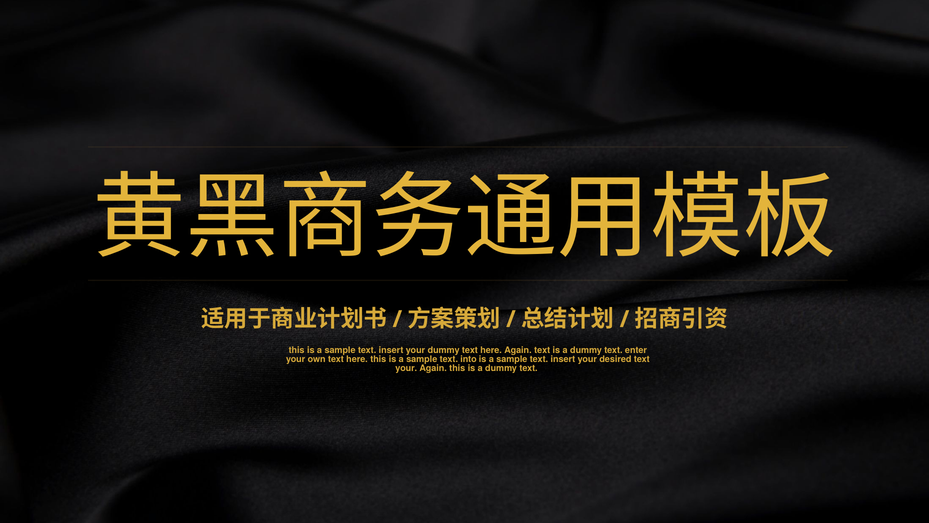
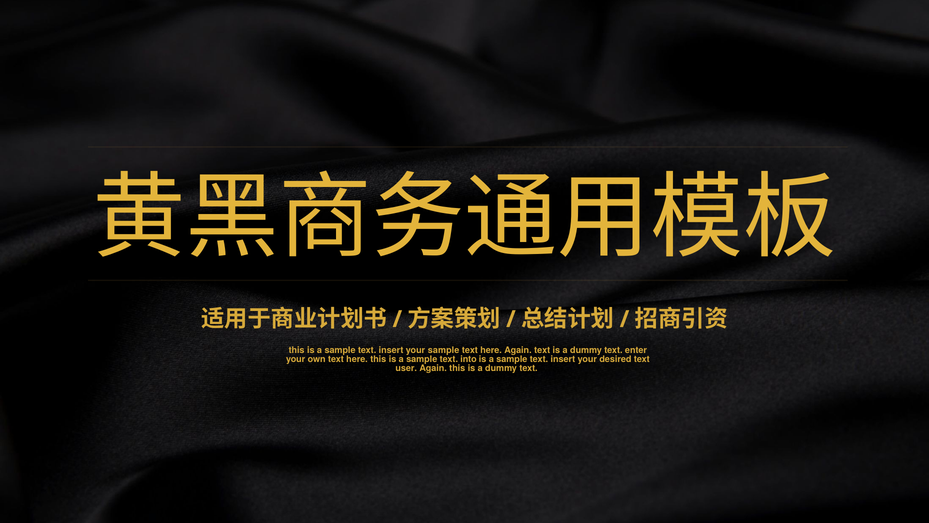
your dummy: dummy -> sample (444, 350)
your: your -> user (406, 368)
